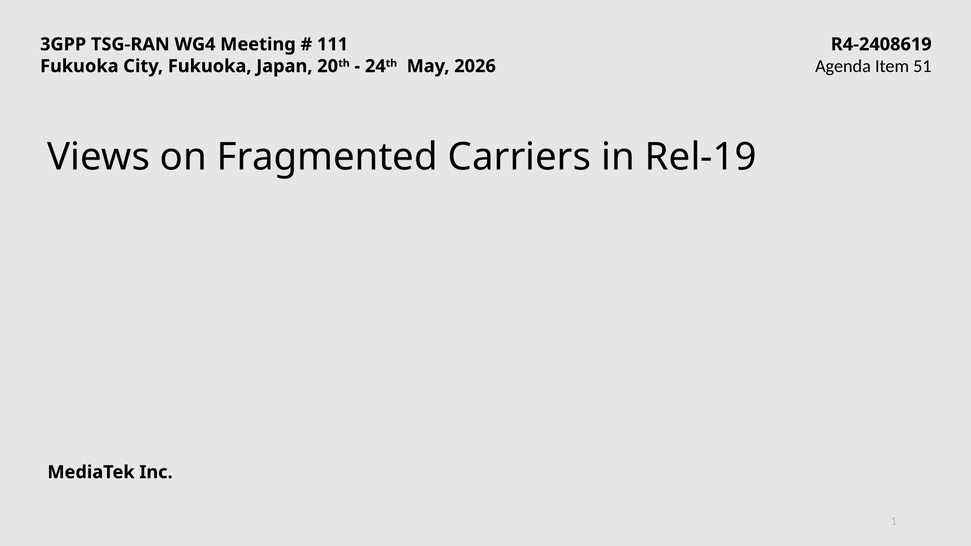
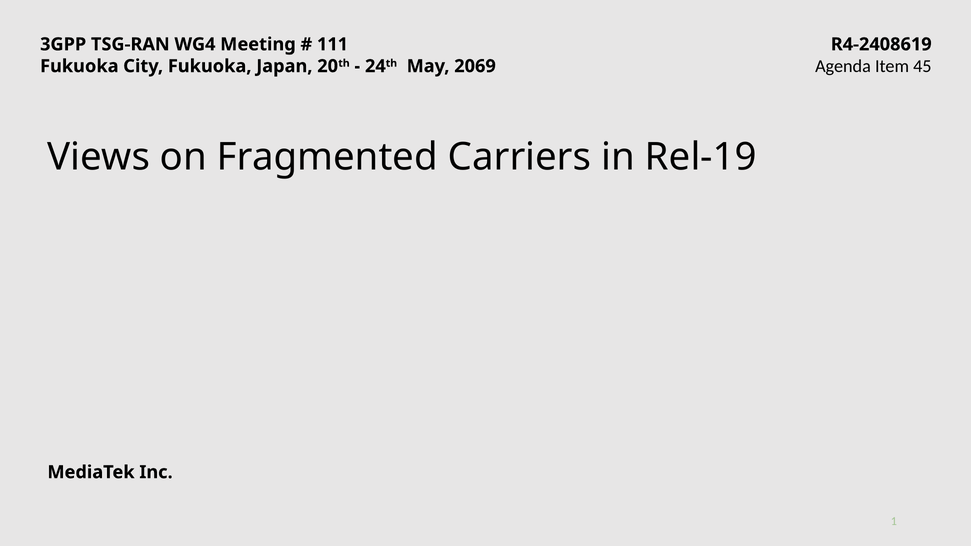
2026: 2026 -> 2069 (475, 66)
51: 51 -> 45 (922, 66)
